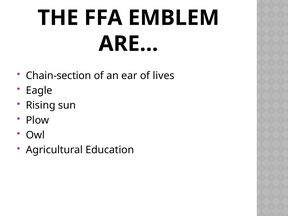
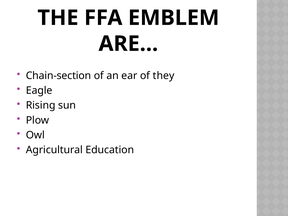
lives: lives -> they (164, 76)
